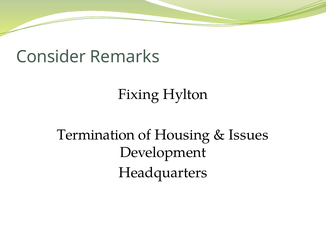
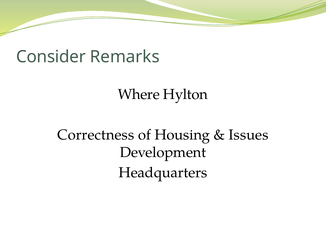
Fixing: Fixing -> Where (139, 95)
Termination: Termination -> Correctness (96, 135)
